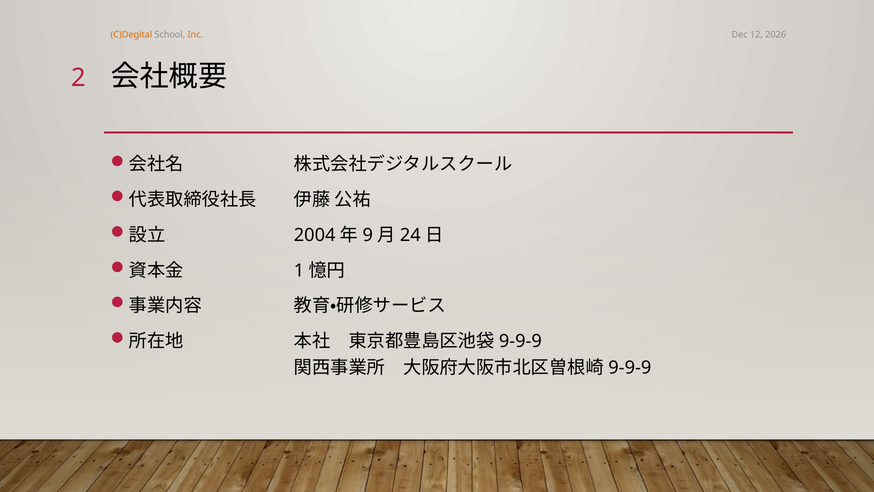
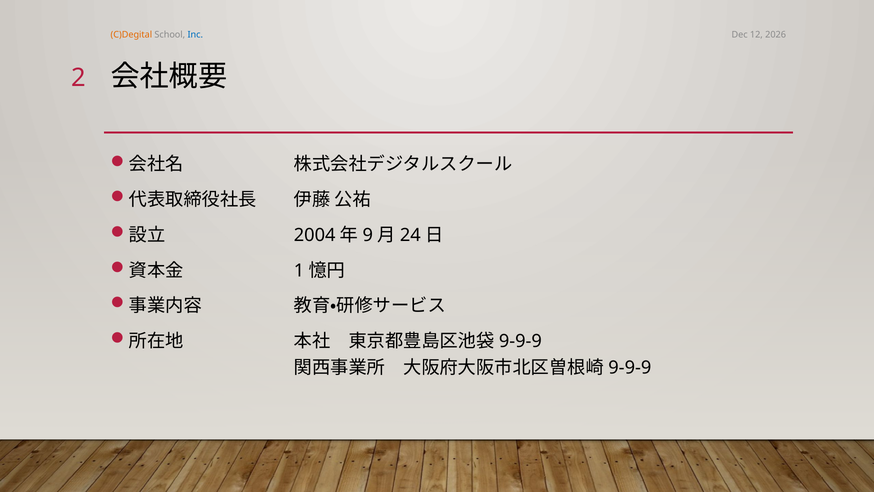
Inc colour: orange -> blue (195, 35)
